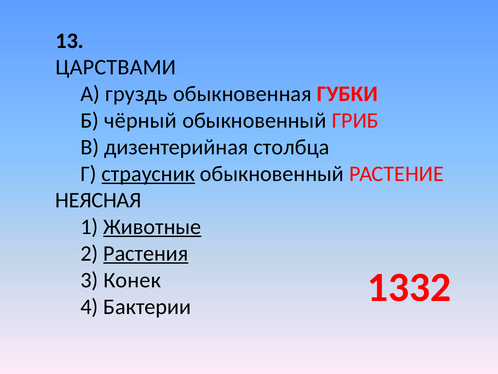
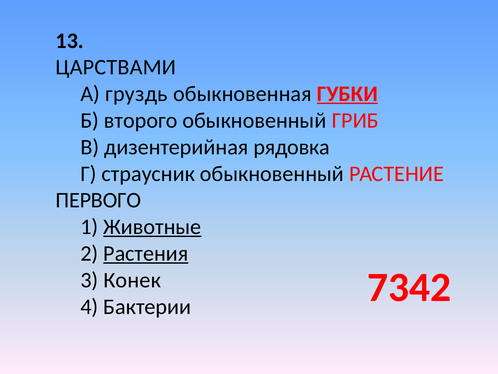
ГУБКИ underline: none -> present (347, 94)
чёрный: чёрный -> второго (141, 120)
столбца: столбца -> рядовка (292, 147)
страусник underline: present -> none (148, 173)
НЕЯСНАЯ: НЕЯСНАЯ -> ПЕРВОГО (98, 200)
1332: 1332 -> 7342 (409, 287)
